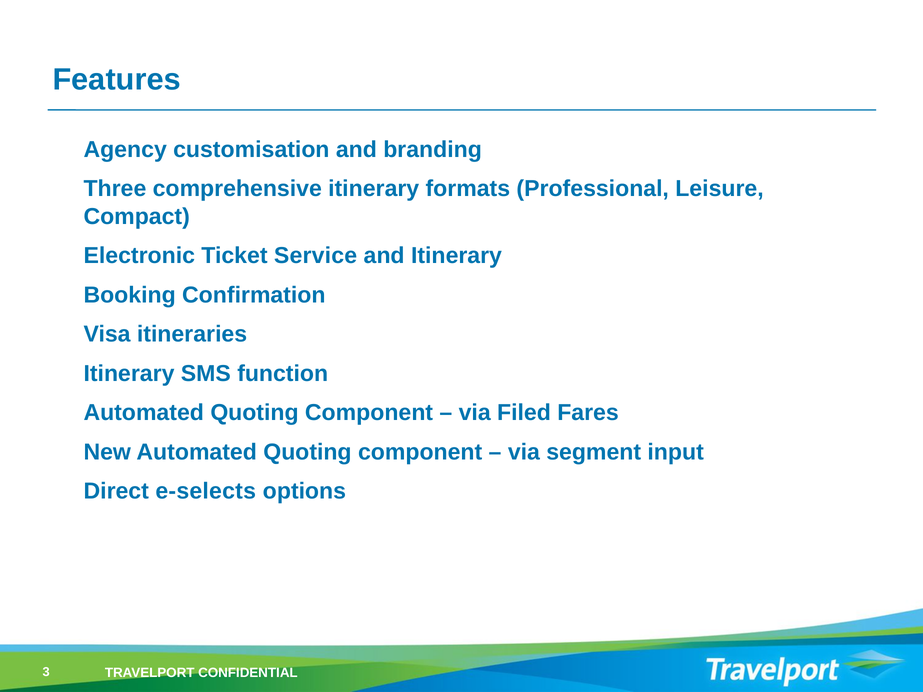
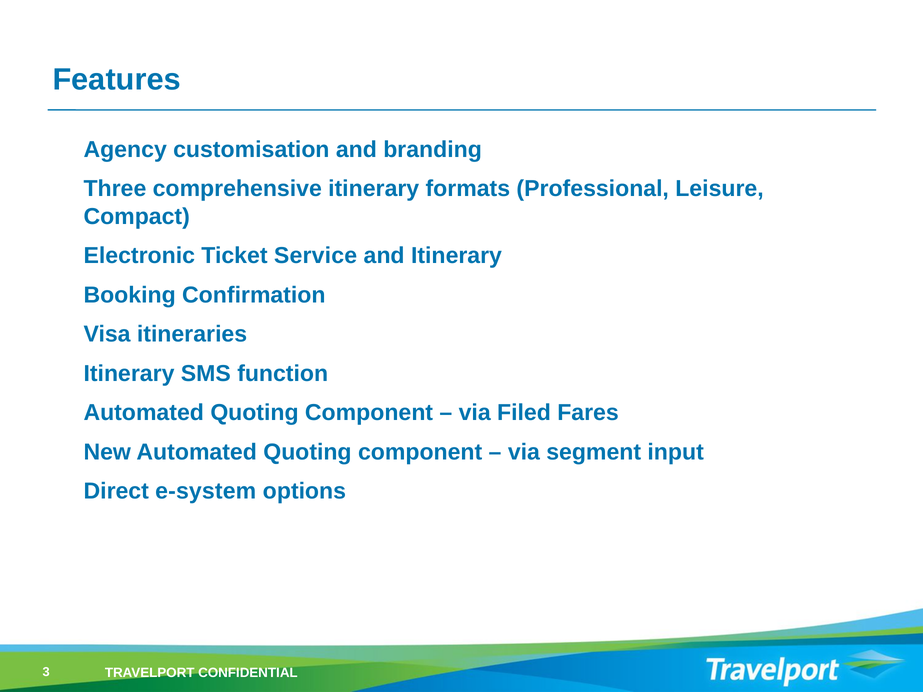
e-selects: e-selects -> e-system (206, 491)
